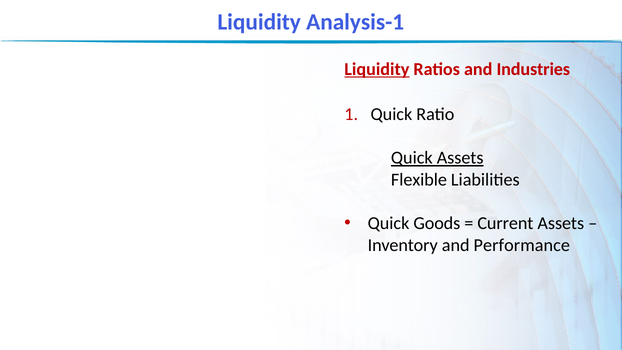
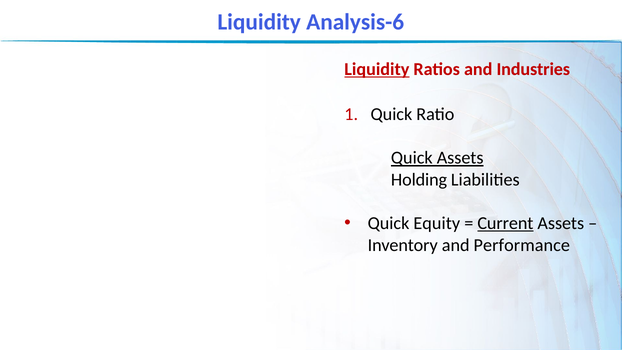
Analysis-1: Analysis-1 -> Analysis-6 (355, 22)
Flexible: Flexible -> Holding (419, 180)
Goods: Goods -> Equity (437, 223)
Current underline: none -> present (505, 223)
